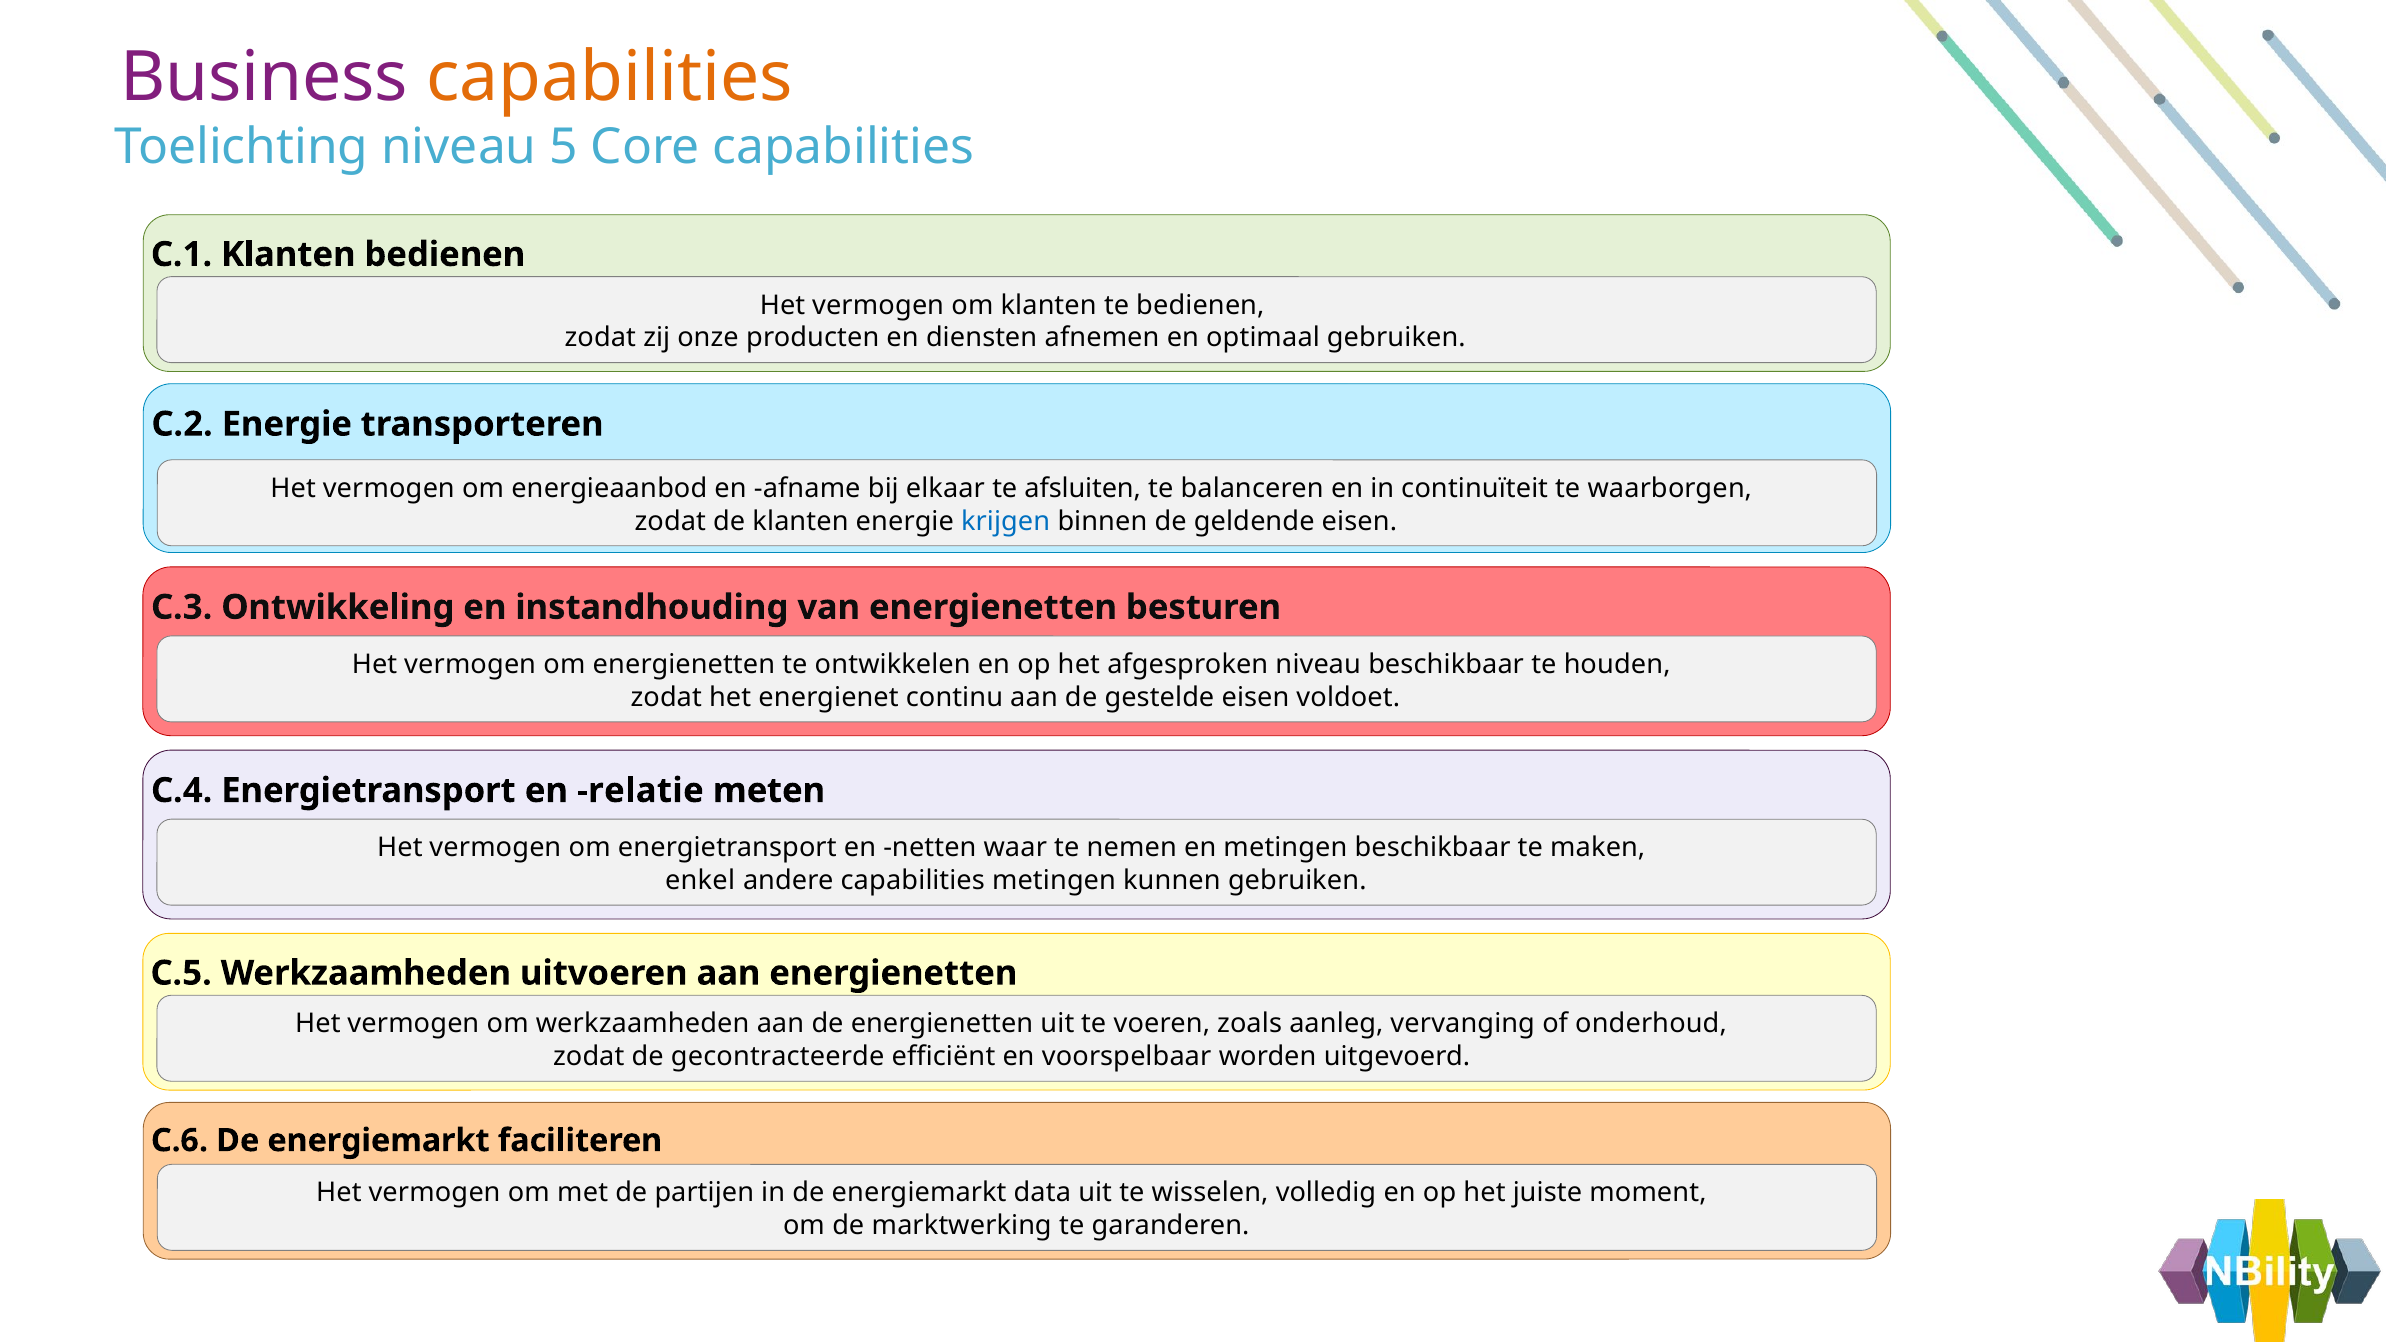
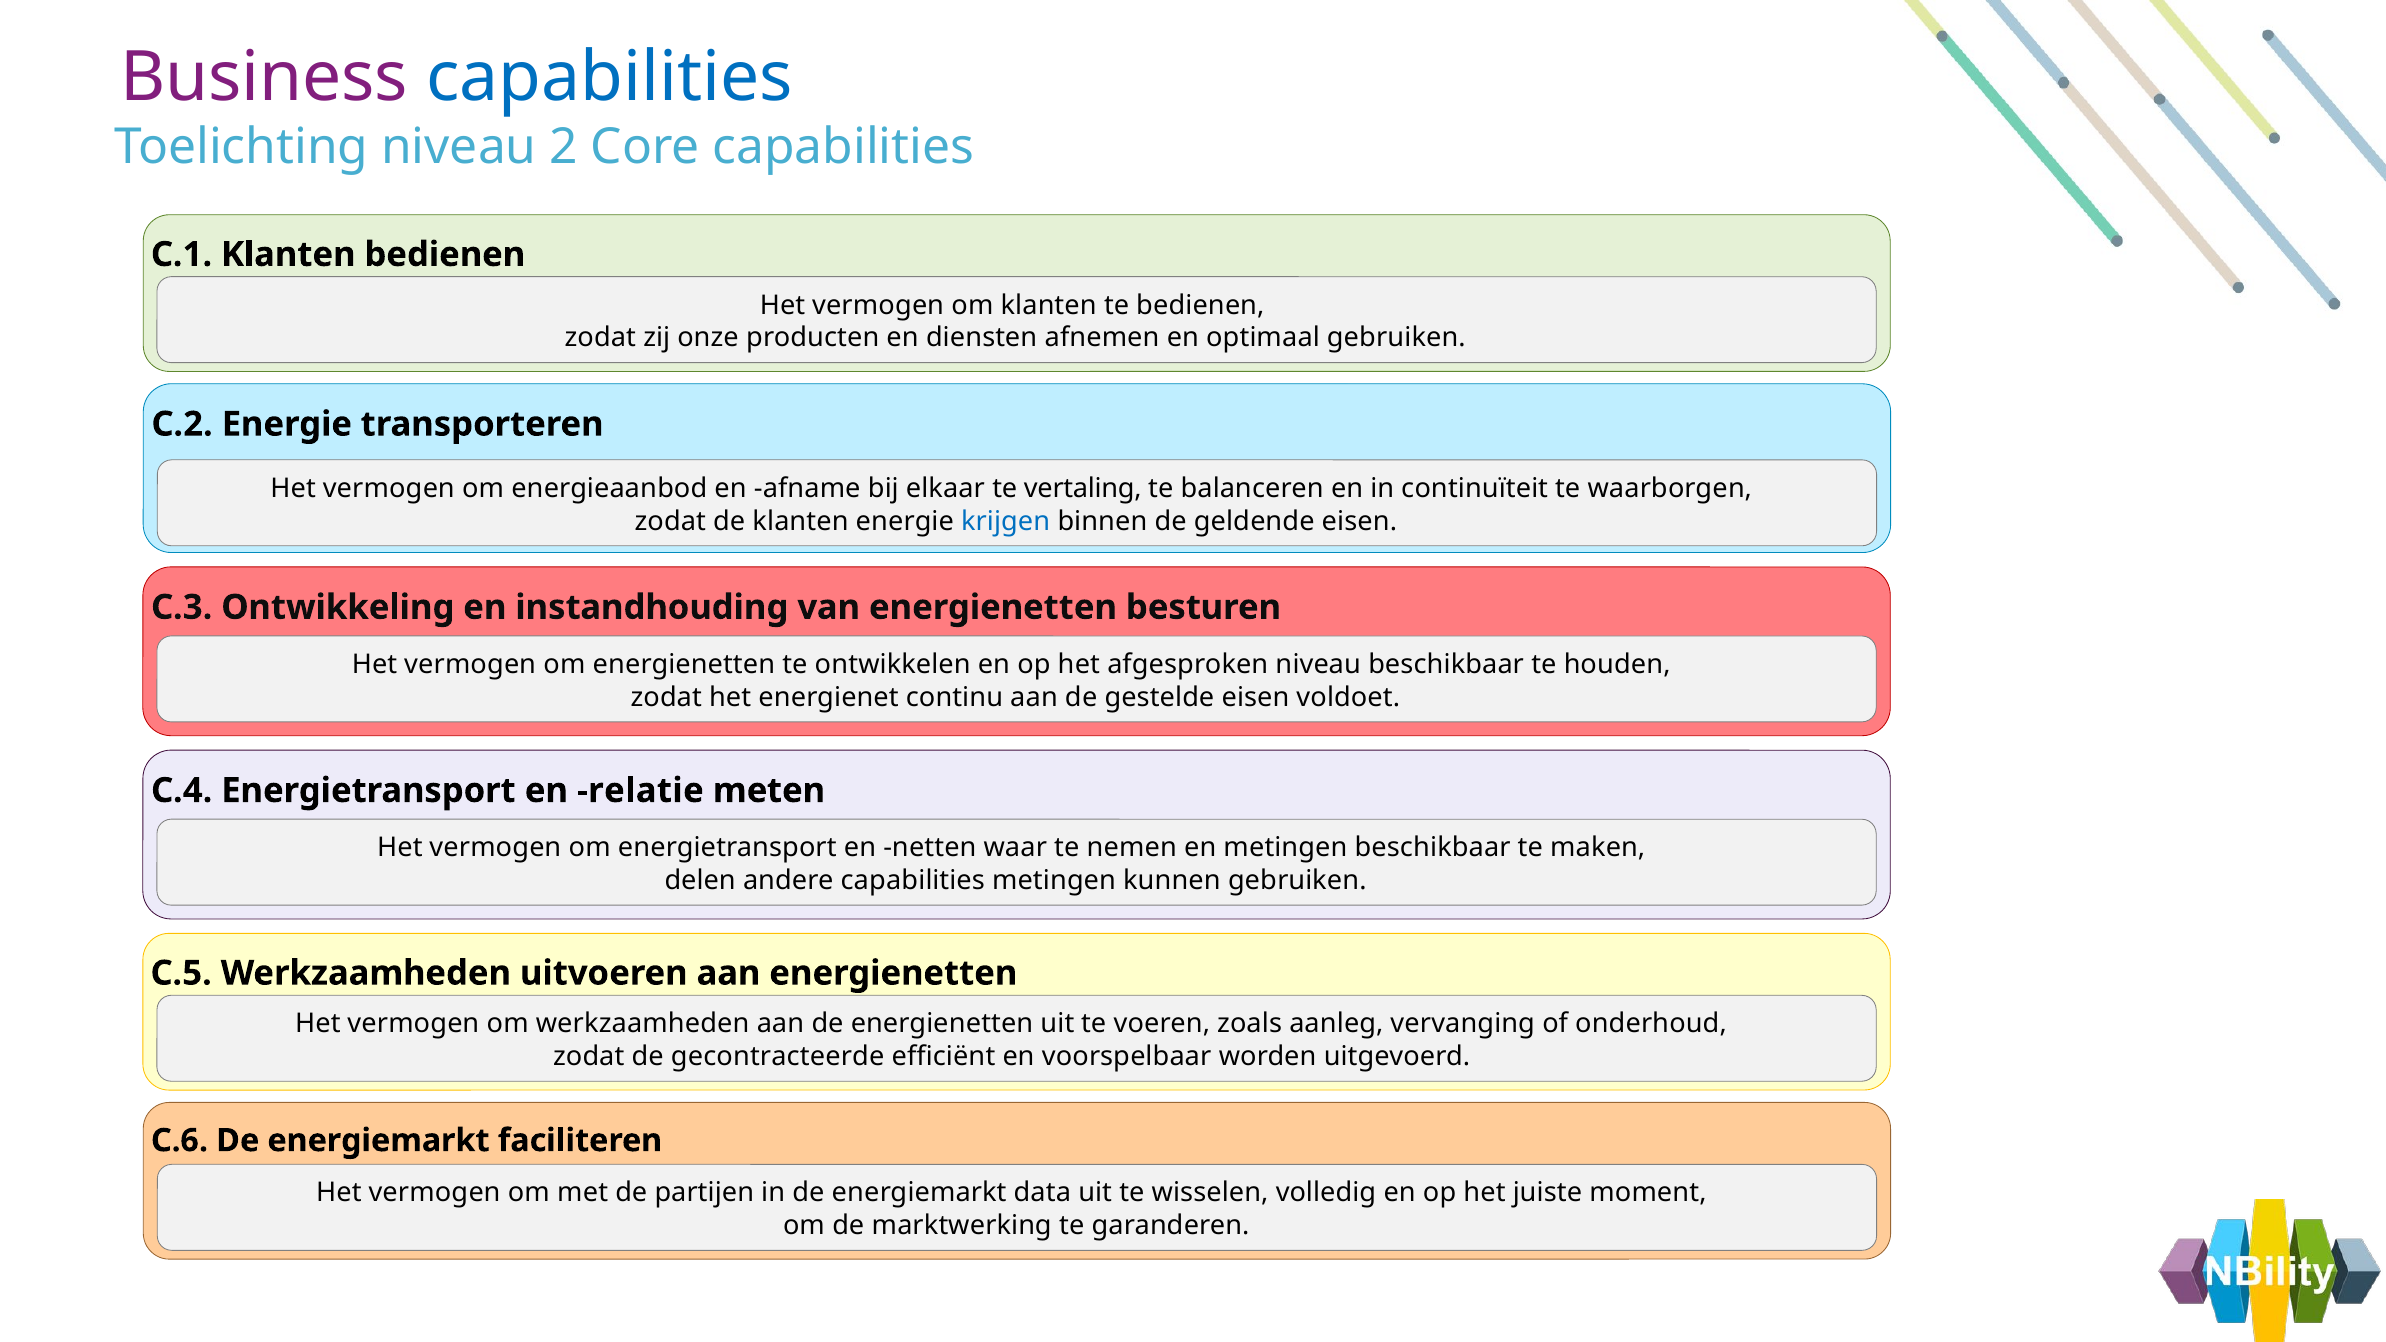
capabilities colour: orange -> blue (609, 77)
5: 5 -> 2 (564, 147)
afsluiten: afsluiten -> vertaling (1083, 488)
enkel: enkel -> delen (700, 881)
